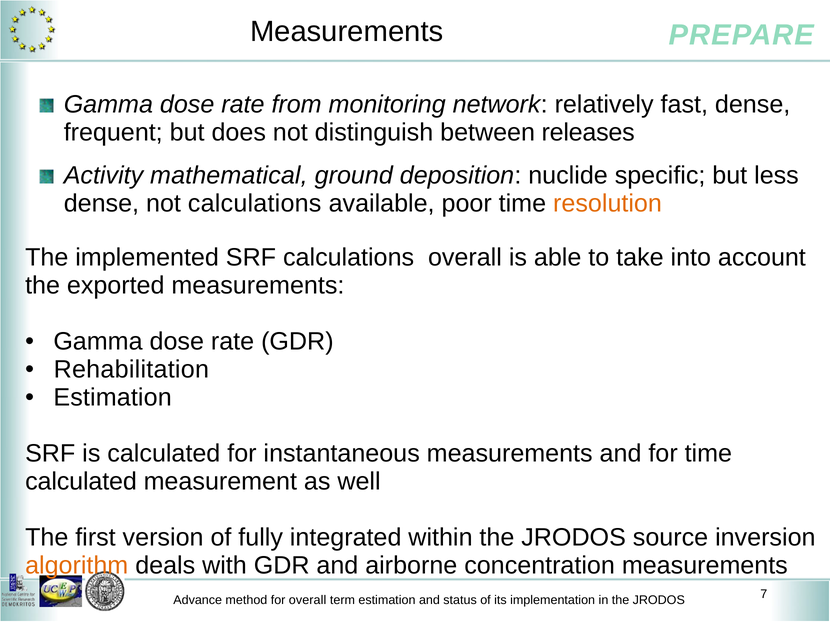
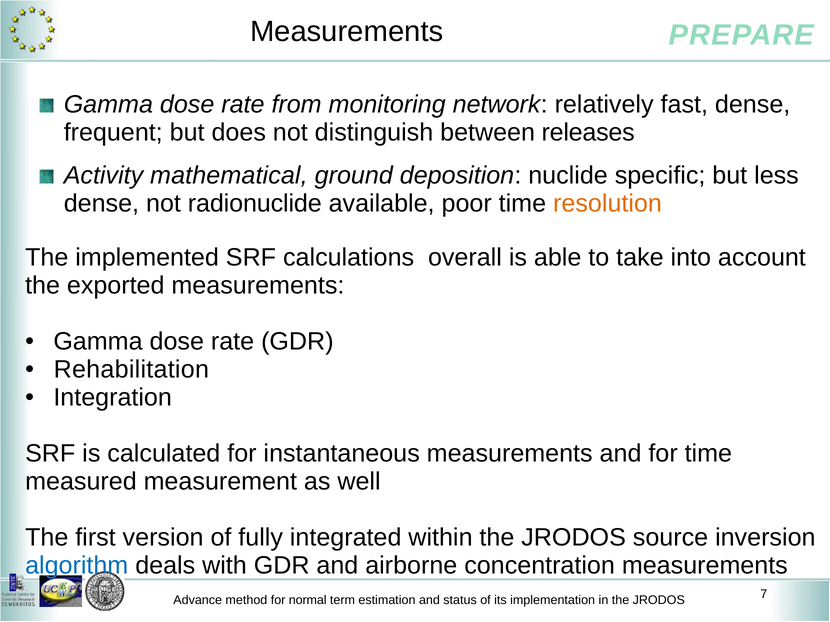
not calculations: calculations -> radionuclide (255, 204)
Estimation: Estimation -> Integration (113, 398)
calculated: calculated -> measured (81, 482)
algorithm colour: orange -> blue (77, 566)
for overall: overall -> normal (308, 601)
